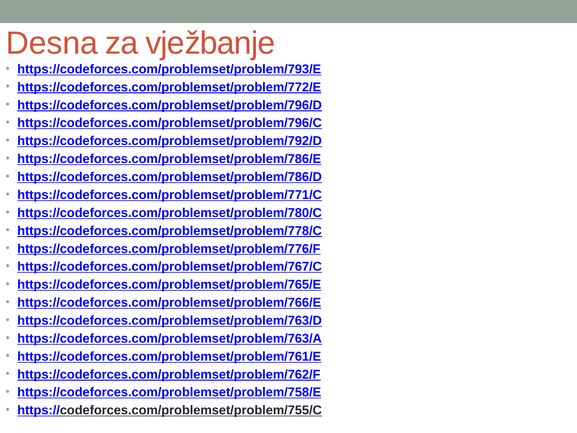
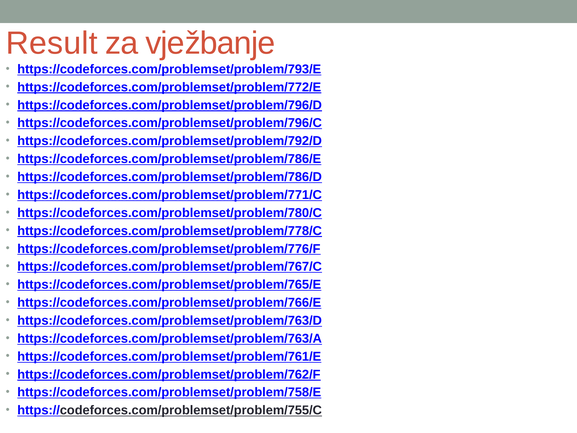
Desna: Desna -> Result (52, 43)
